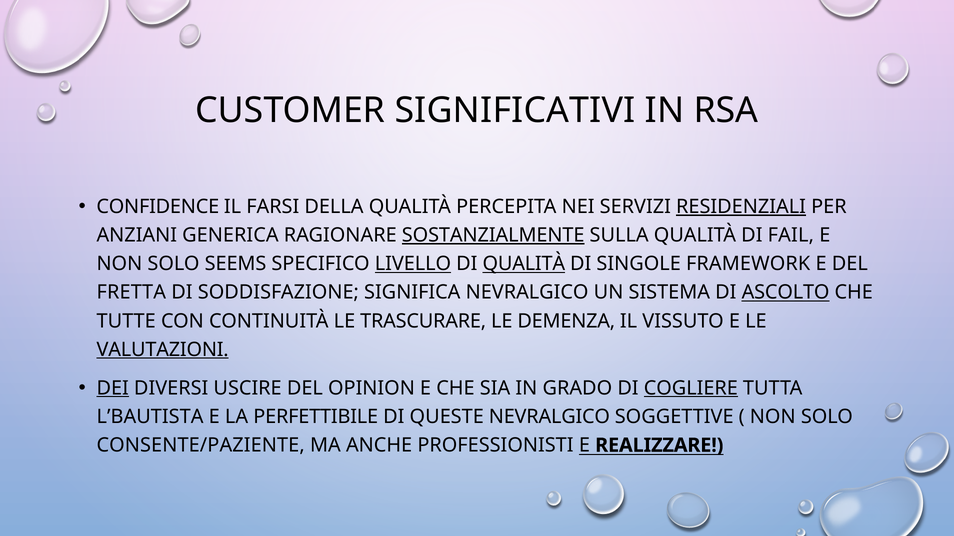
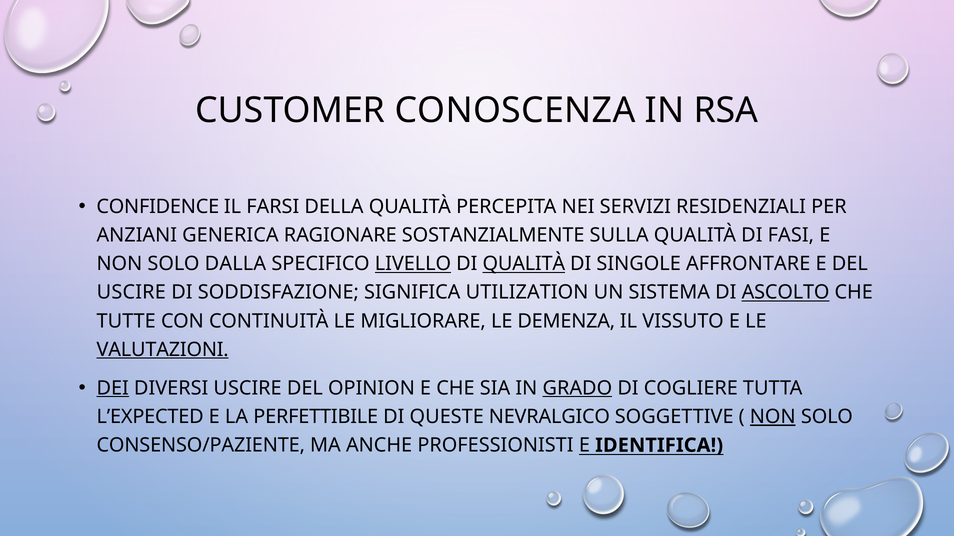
SIGNIFICATIVI: SIGNIFICATIVI -> CONOSCENZA (515, 111)
RESIDENZIALI underline: present -> none (741, 207)
SOSTANZIALMENTE underline: present -> none (493, 235)
FAIL: FAIL -> FASI (791, 235)
SEEMS: SEEMS -> DALLA (235, 264)
FRAMEWORK: FRAMEWORK -> AFFRONTARE (748, 264)
FRETTA: FRETTA -> USCIRE (131, 293)
SIGNIFICA NEVRALGICO: NEVRALGICO -> UTILIZATION (527, 293)
TRASCURARE: TRASCURARE -> MIGLIORARE (423, 321)
GRADO underline: none -> present (577, 389)
COGLIERE underline: present -> none (691, 389)
L’BAUTISTA: L’BAUTISTA -> L’EXPECTED (150, 417)
NON underline: none -> present (773, 417)
CONSENTE/PAZIENTE: CONSENTE/PAZIENTE -> CONSENSO/PAZIENTE (201, 446)
REALIZZARE: REALIZZARE -> IDENTIFICA (659, 446)
